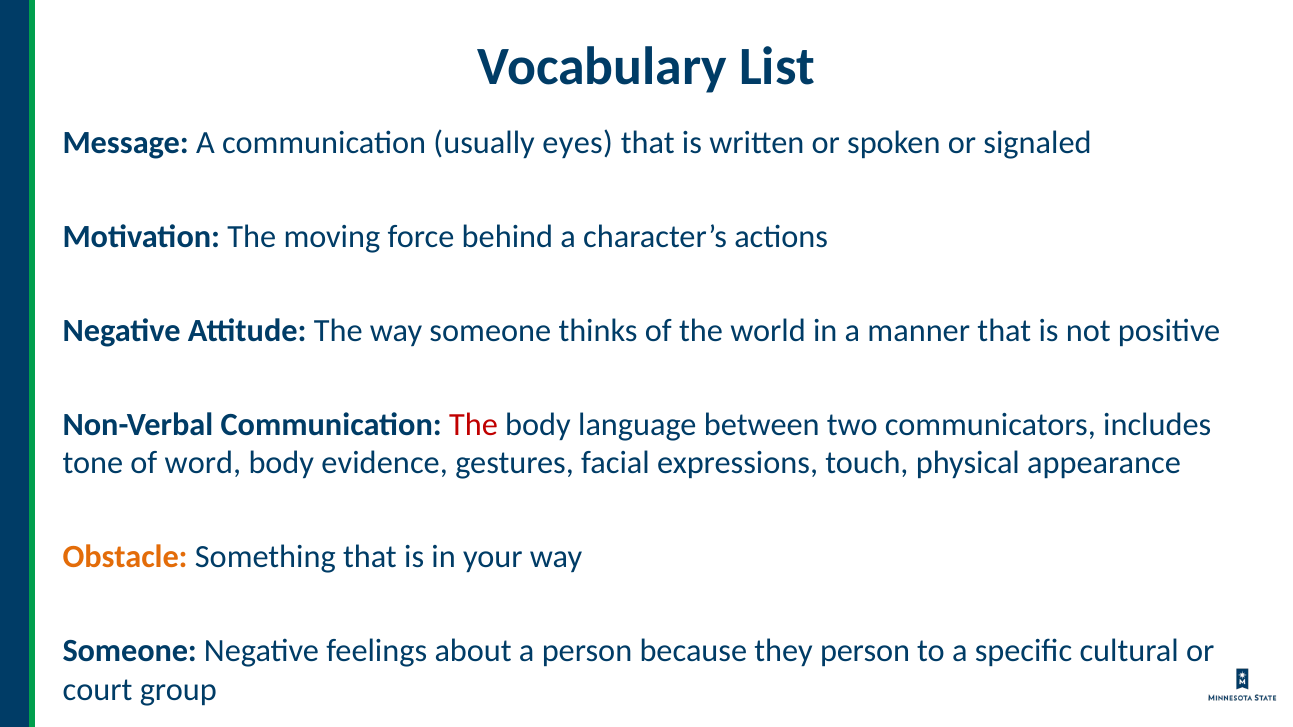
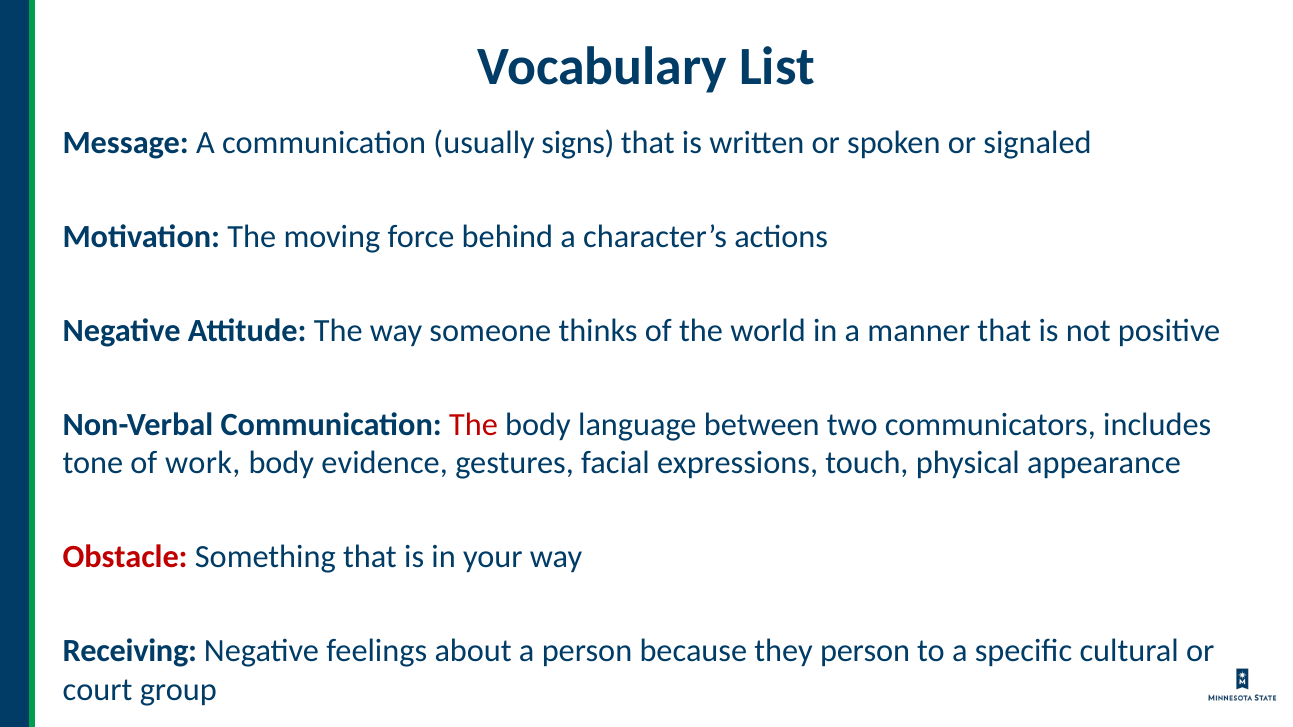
eyes: eyes -> signs (578, 143)
word: word -> work (203, 463)
Obstacle colour: orange -> red (125, 557)
Someone: Someone -> Receiving (130, 651)
